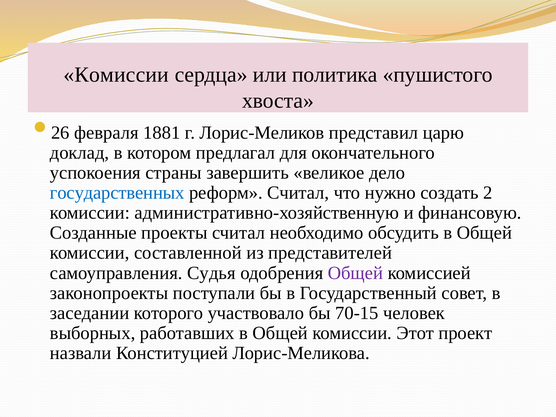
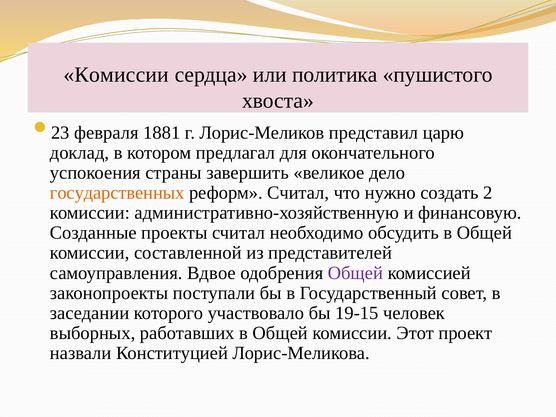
26: 26 -> 23 (60, 133)
государственных colour: blue -> orange (117, 193)
Судья: Судья -> Вдвое (211, 273)
70-15: 70-15 -> 19-15 (357, 313)
